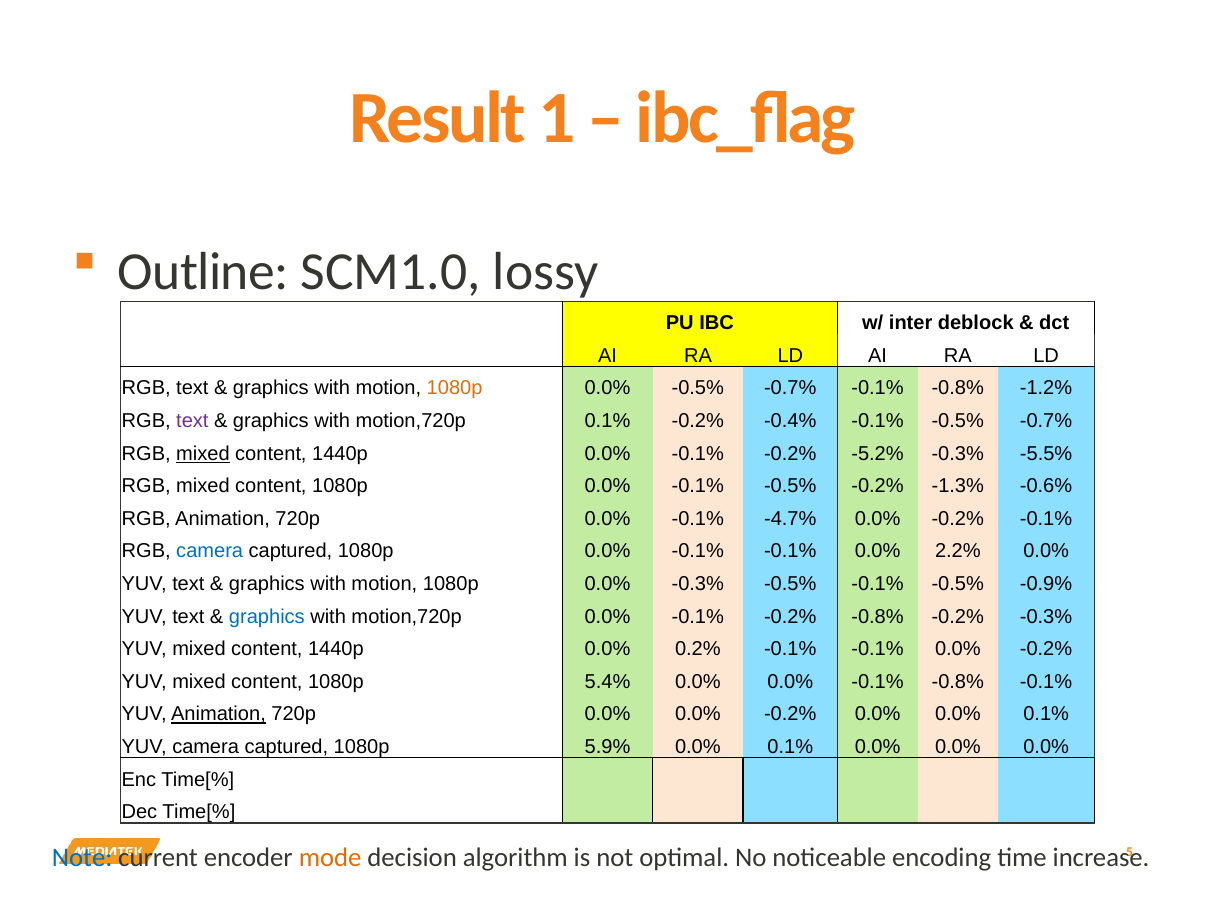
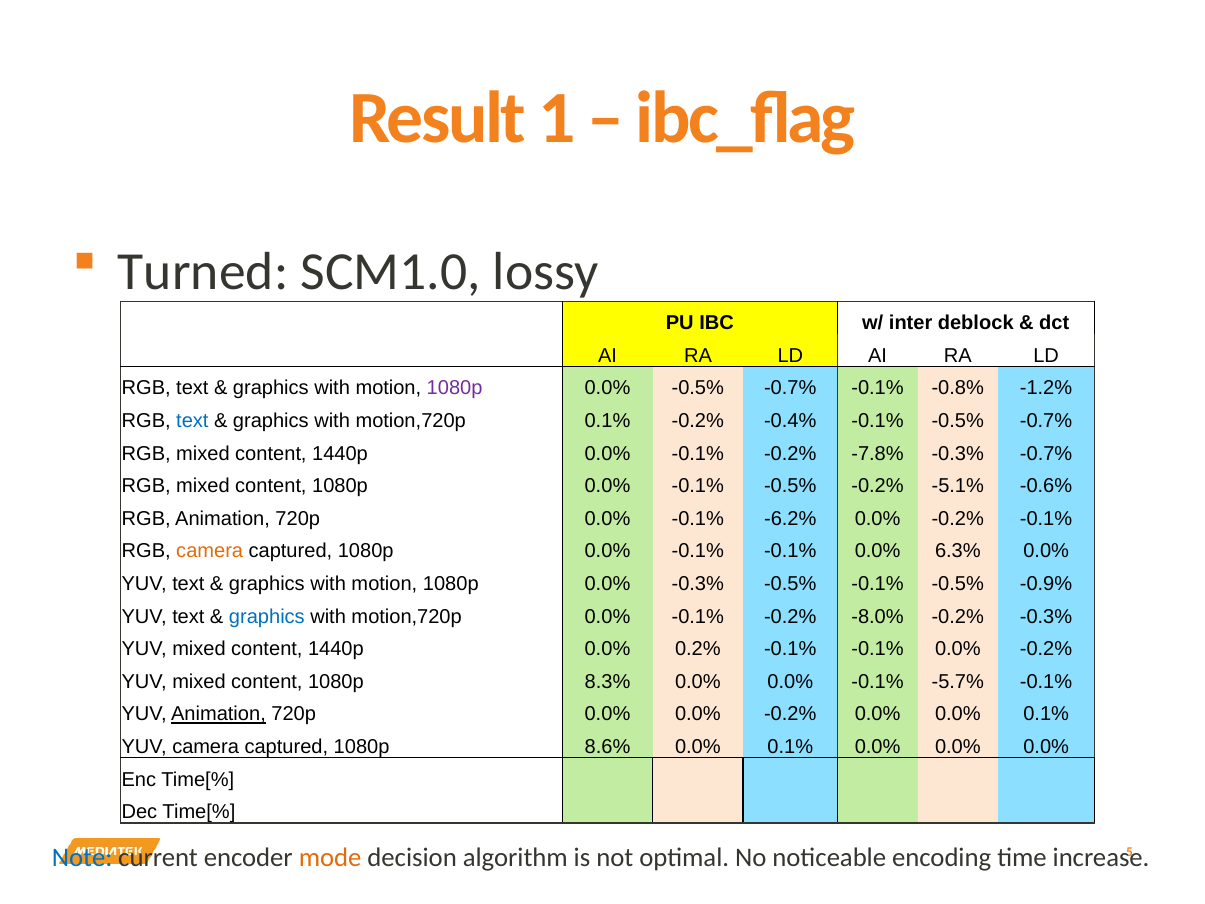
Outline: Outline -> Turned (203, 272)
1080p colour: orange -> purple (455, 388)
text colour: purple -> blue (192, 421)
mixed underline: present -> none (203, 453)
-5.2%: -5.2% -> -7.8% (878, 453)
-0.3% -5.5%: -5.5% -> -0.7% (1046, 453)
-1.3%: -1.3% -> -5.1% (958, 486)
-4.7%: -4.7% -> -6.2% (790, 519)
camera colour: blue -> orange (210, 551)
2.2%: 2.2% -> 6.3% (958, 551)
-0.2% -0.8%: -0.8% -> -8.0% (878, 616)
5.4%: 5.4% -> 8.3% (608, 682)
0.0% -0.1% -0.8%: -0.8% -> -5.7% (958, 682)
5.9%: 5.9% -> 8.6% (608, 747)
